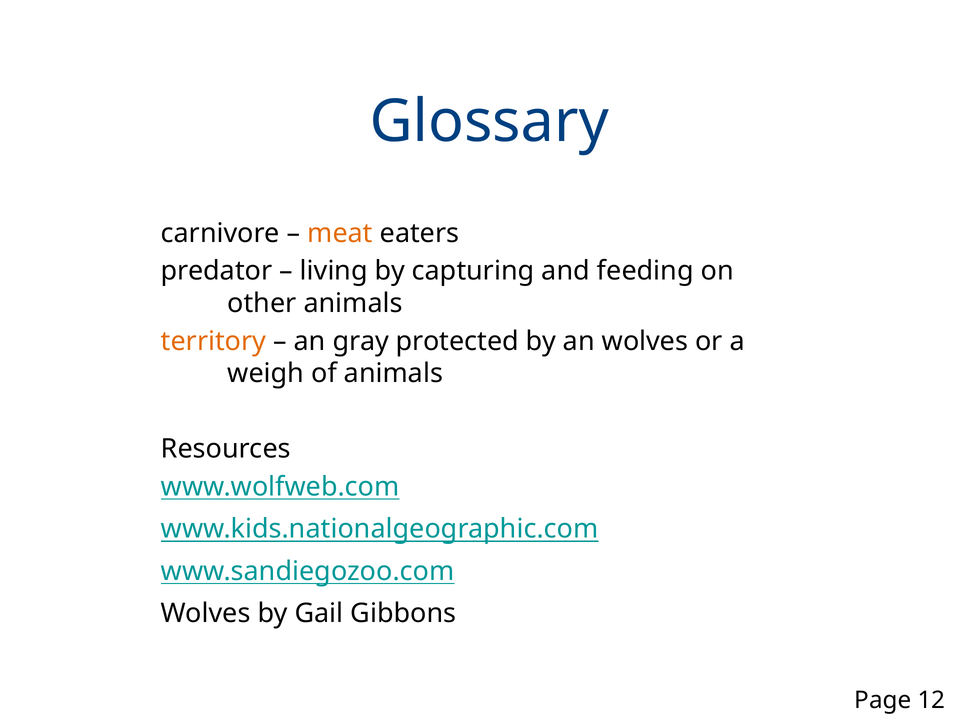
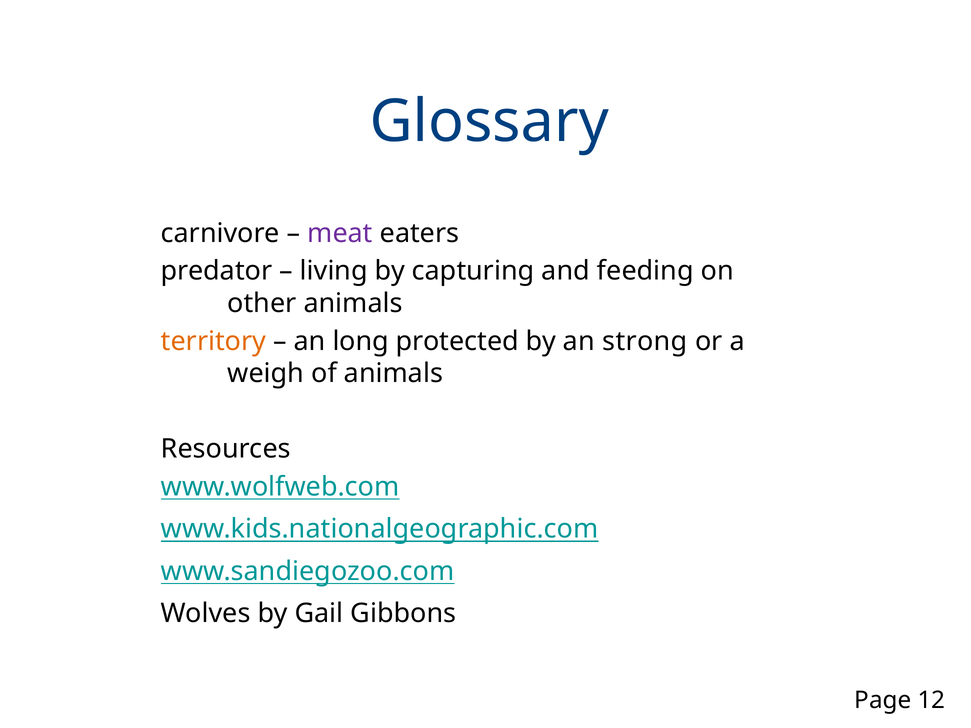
meat colour: orange -> purple (340, 233)
gray: gray -> long (361, 341)
an wolves: wolves -> strong (645, 341)
